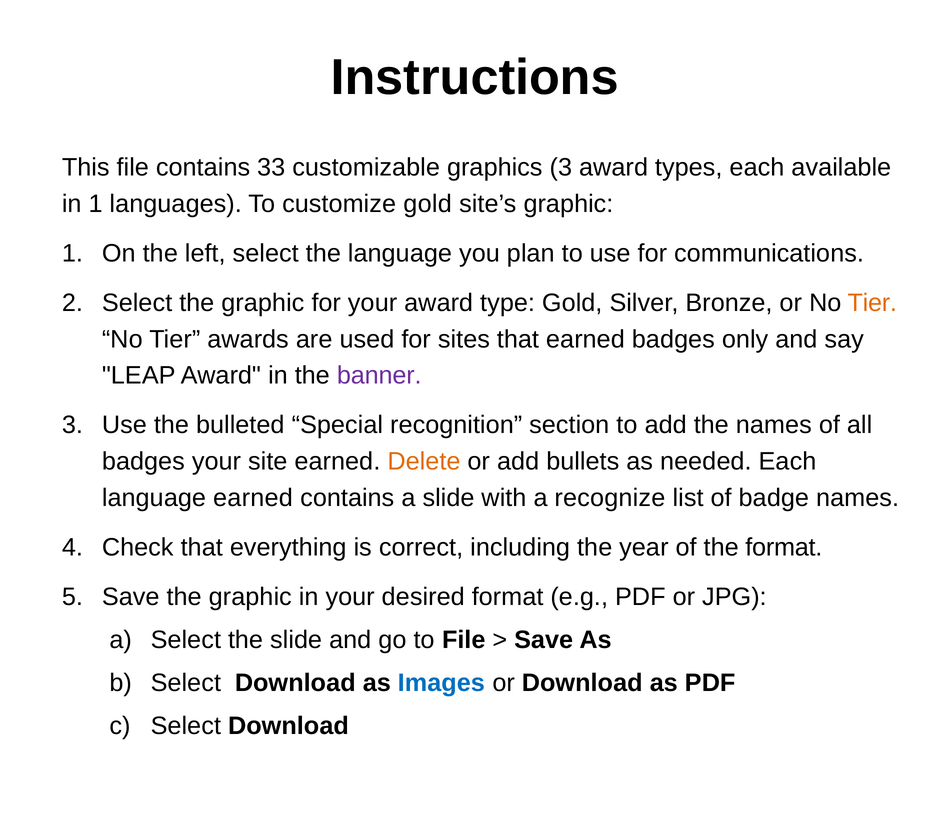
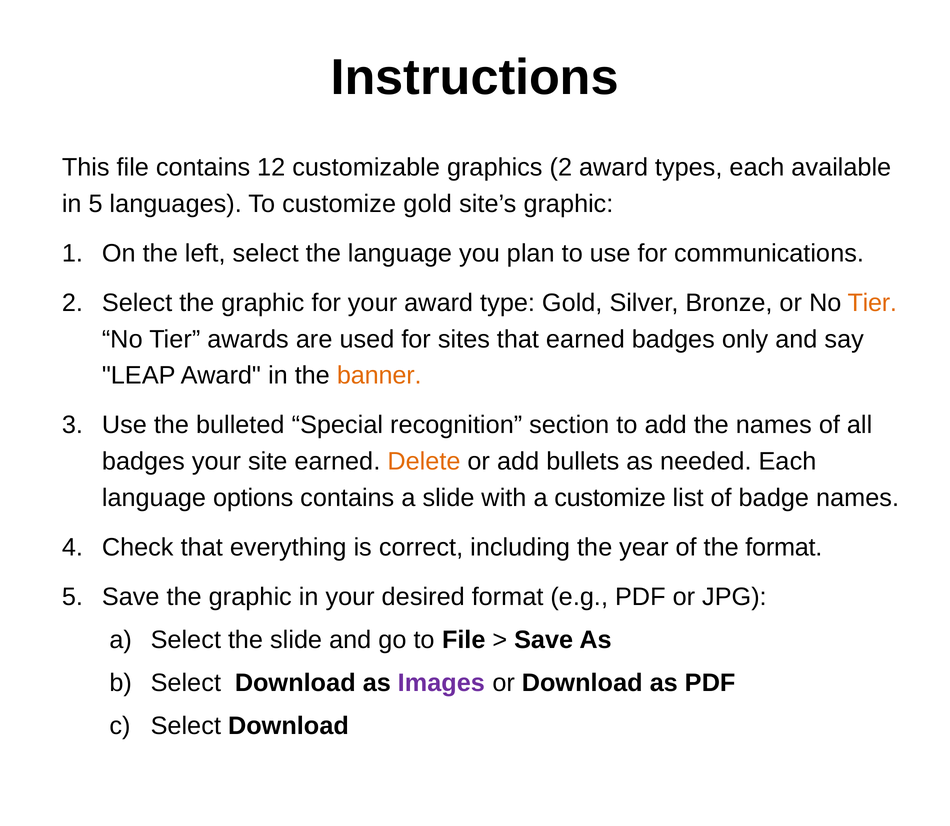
33: 33 -> 12 (271, 167)
graphics 3: 3 -> 2 (561, 167)
in 1: 1 -> 5 (96, 204)
banner colour: purple -> orange (379, 376)
language earned: earned -> options (253, 498)
a recognize: recognize -> customize (610, 498)
Images colour: blue -> purple (441, 683)
